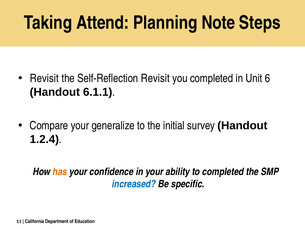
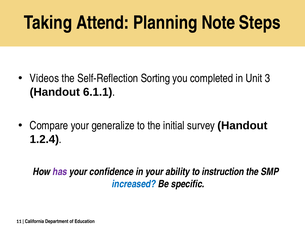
Revisit: Revisit -> Videos (44, 78)
Self-Reflection Revisit: Revisit -> Sorting (155, 78)
6: 6 -> 3 (268, 78)
has colour: orange -> purple (60, 172)
to completed: completed -> instruction (223, 172)
